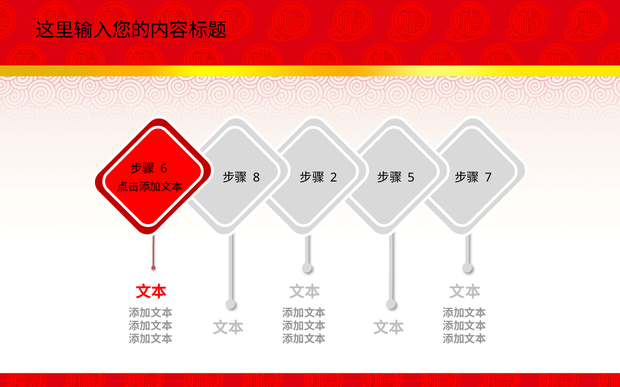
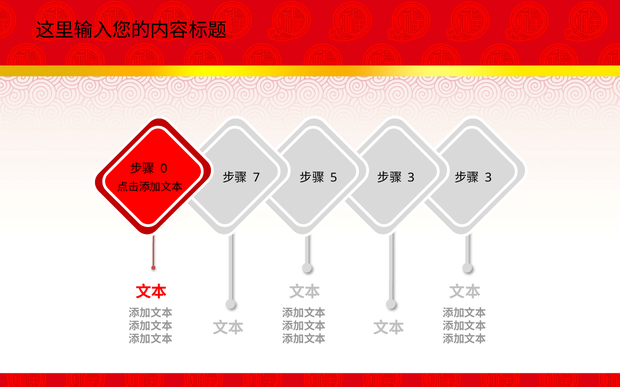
6: 6 -> 0 (164, 169)
8: 8 -> 7 (256, 178)
2: 2 -> 5 (334, 178)
5: 5 -> 3 (411, 178)
7: 7 -> 3 (488, 178)
